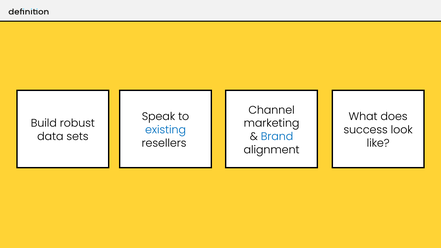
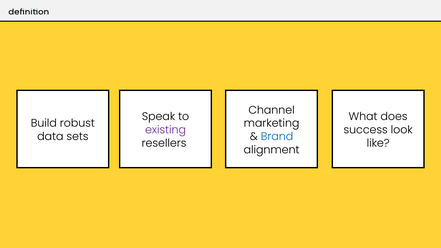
existing colour: blue -> purple (166, 130)
